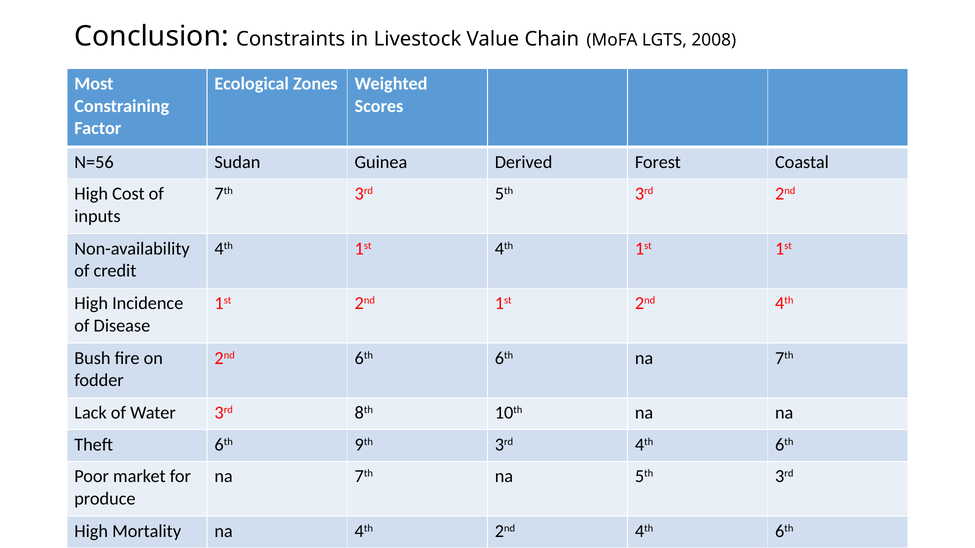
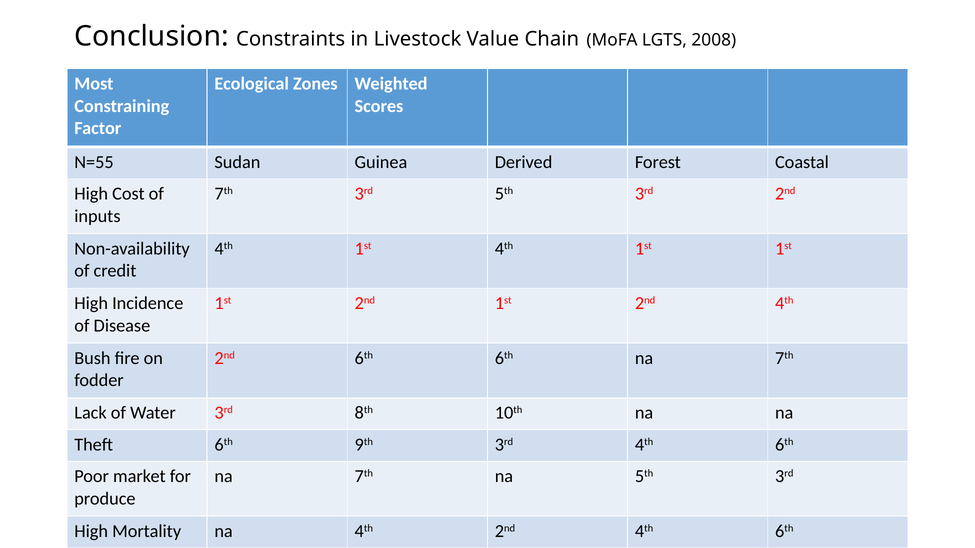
N=56: N=56 -> N=55 (94, 162)
